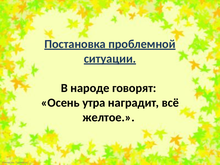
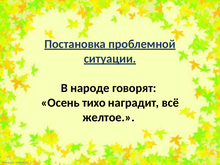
утра: утра -> тихо (94, 103)
